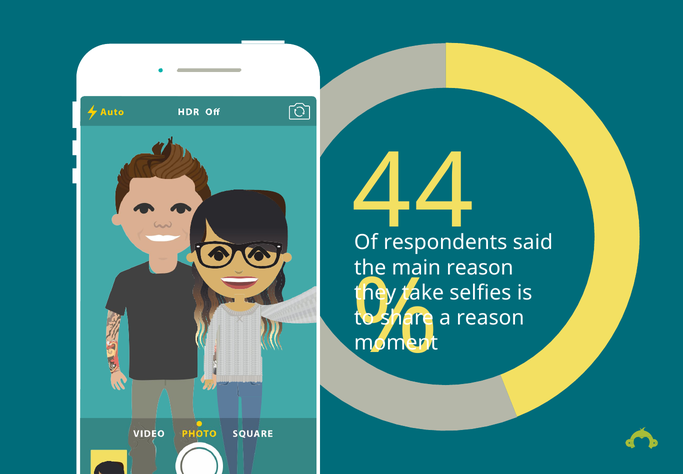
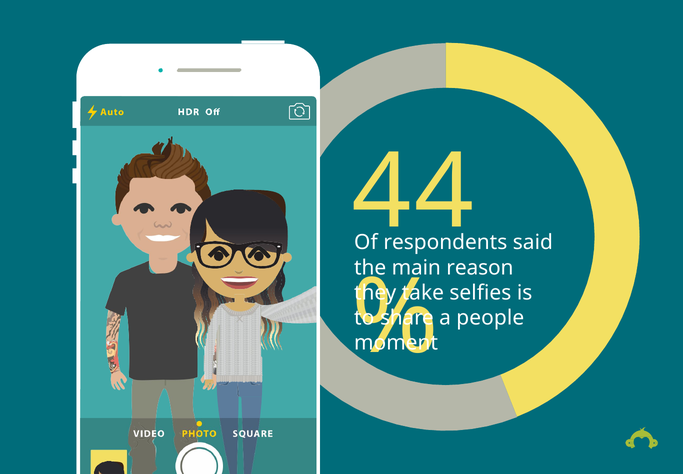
a reason: reason -> people (490, 318)
